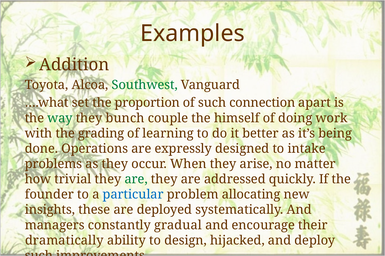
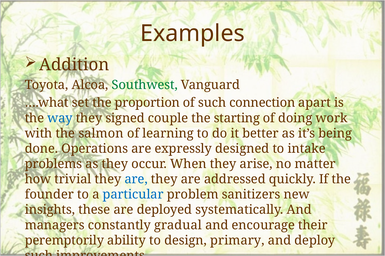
way colour: green -> blue (60, 118)
bunch: bunch -> signed (125, 118)
himself: himself -> starting (237, 118)
grading: grading -> salmon (101, 133)
are colour: green -> blue (136, 179)
allocating: allocating -> sanitizers (251, 194)
dramatically: dramatically -> peremptorily (64, 240)
hijacked: hijacked -> primary (237, 240)
